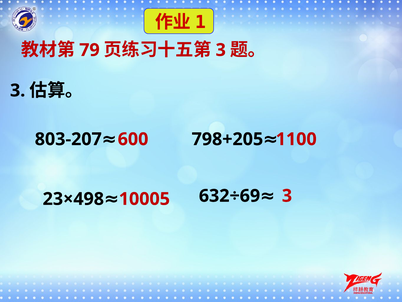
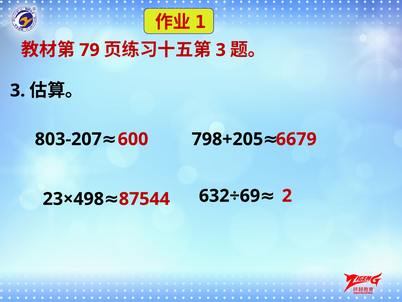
1100: 1100 -> 6679 (296, 139)
10005: 10005 -> 87544 (144, 199)
3: 3 -> 2 (287, 196)
